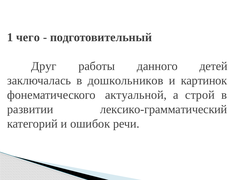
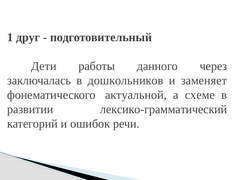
чего: чего -> друг (28, 37)
Друг: Друг -> Дети (44, 66)
детей: детей -> через (213, 66)
картинок: картинок -> заменяет (204, 80)
строй: строй -> схеме (200, 95)
